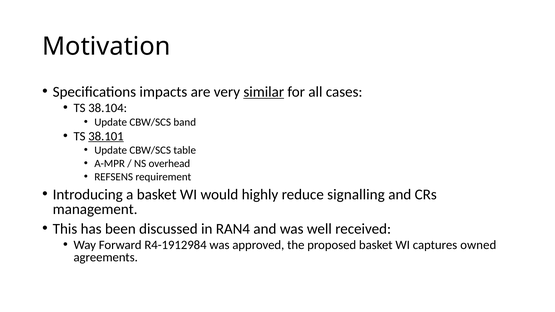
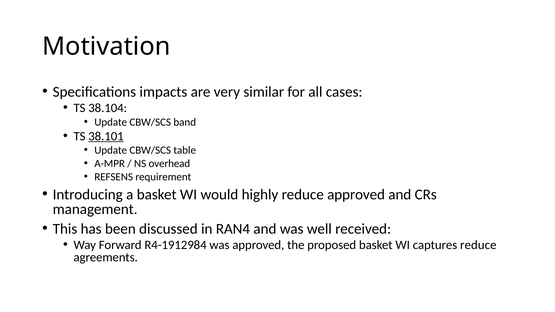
similar underline: present -> none (264, 92)
reduce signalling: signalling -> approved (356, 195)
captures owned: owned -> reduce (478, 245)
